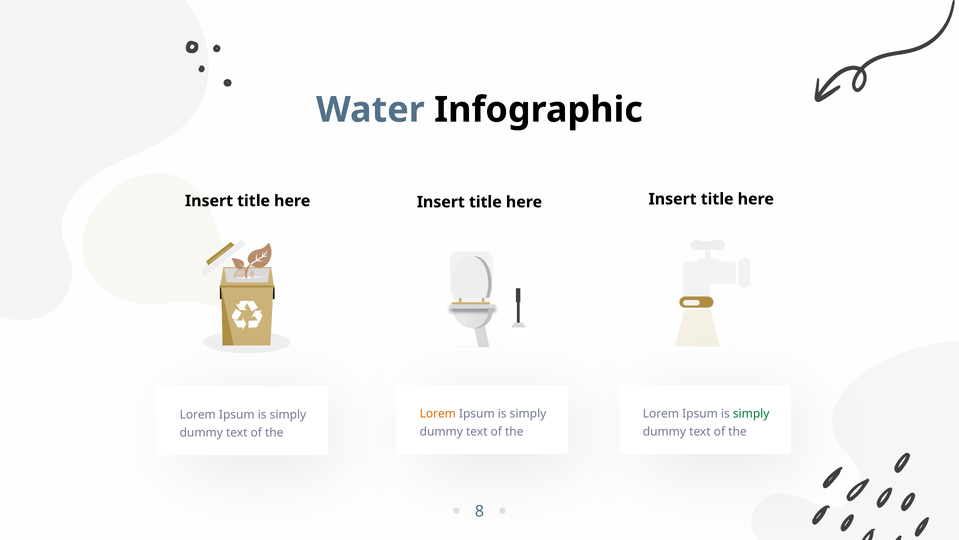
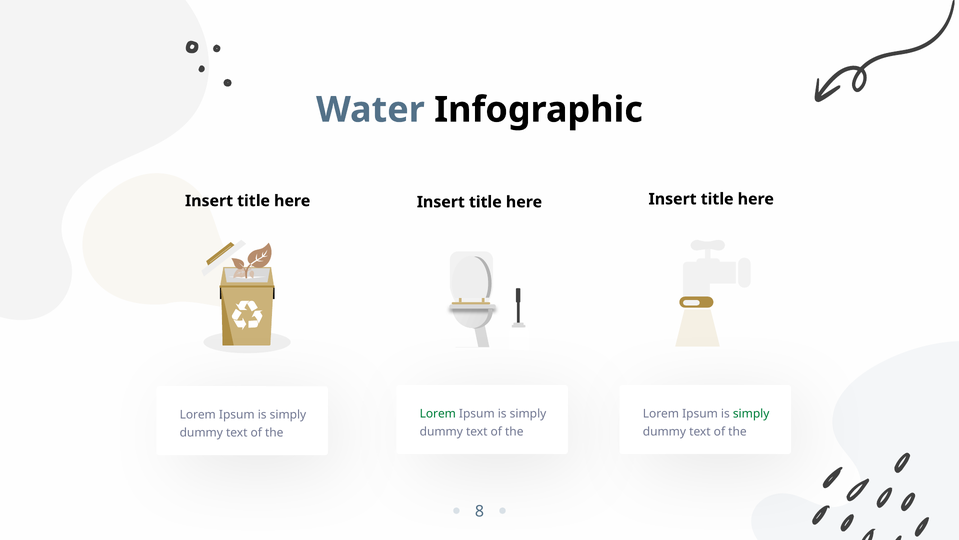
Lorem colour: orange -> green (438, 413)
